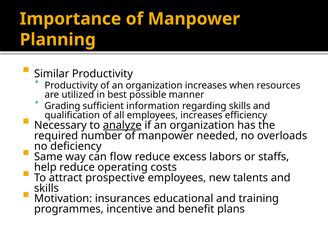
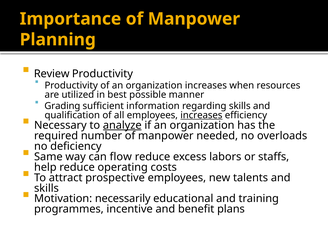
Similar: Similar -> Review (52, 74)
increases underline: none -> present (201, 115)
insurances: insurances -> necessarily (123, 199)
